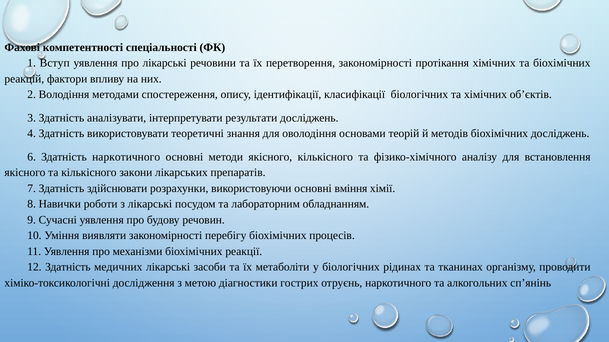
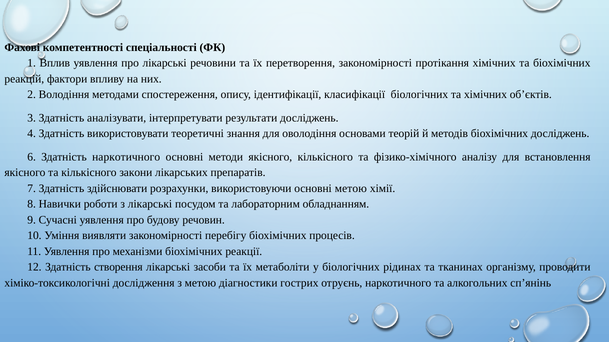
Вступ: Вступ -> Вплив (55, 63)
основні вміння: вміння -> метою (351, 189)
медичних: медичних -> створення (118, 268)
